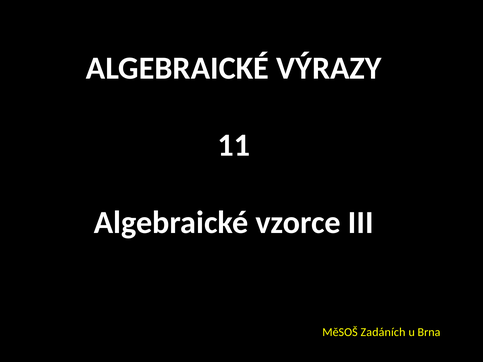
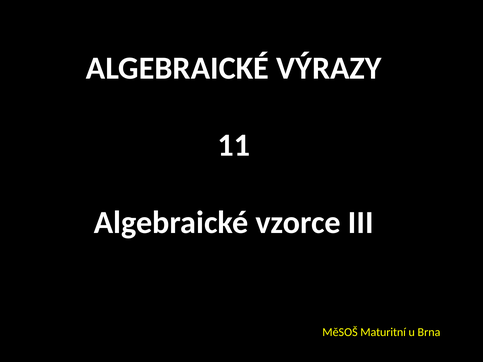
Zadáních: Zadáních -> Maturitní (383, 332)
